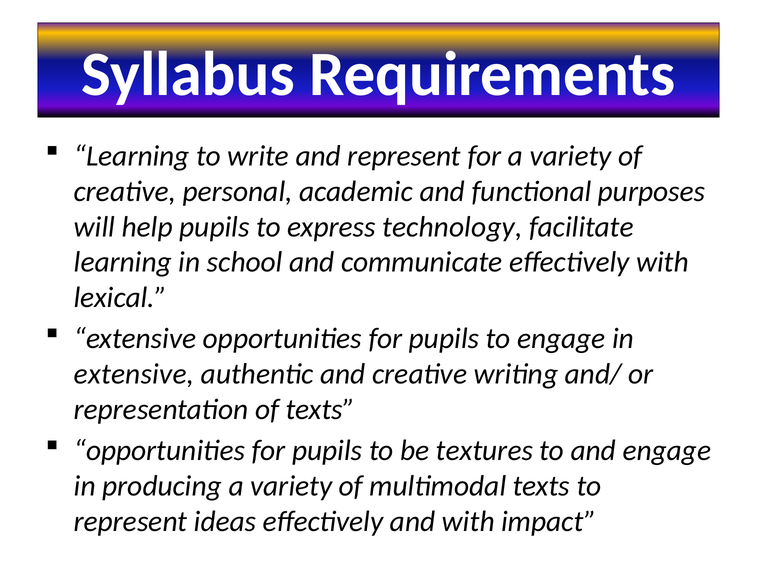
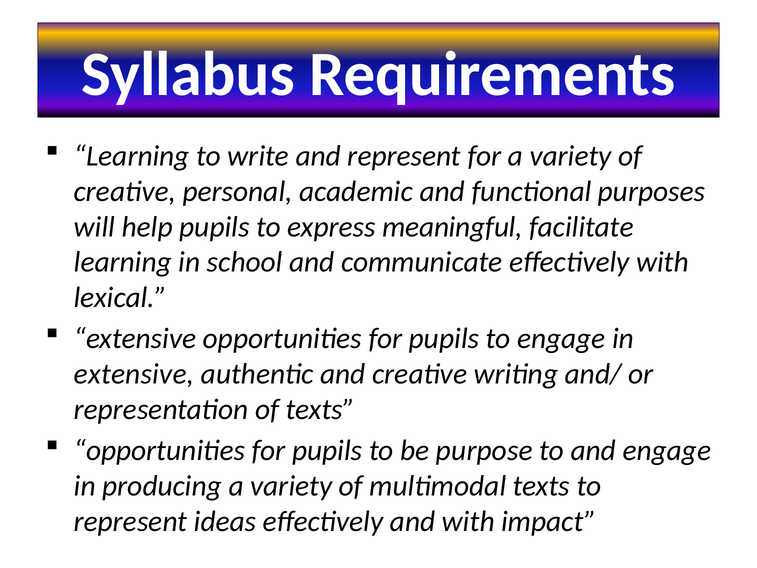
technology: technology -> meaningful (453, 227)
textures: textures -> purpose (484, 451)
